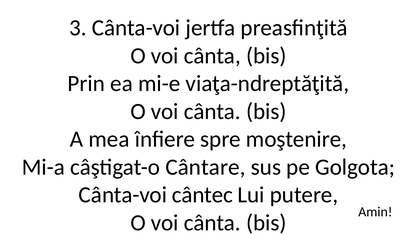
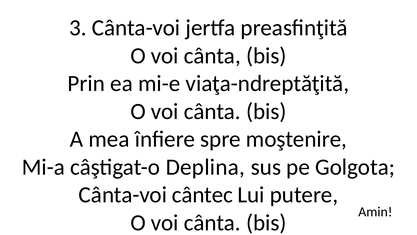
Cântare: Cântare -> Deplina (205, 167)
